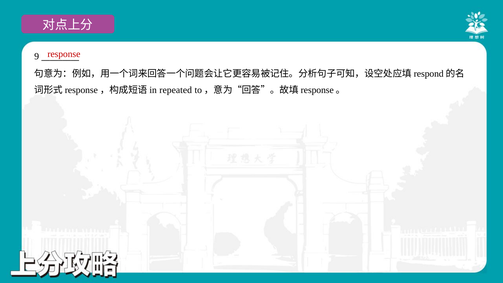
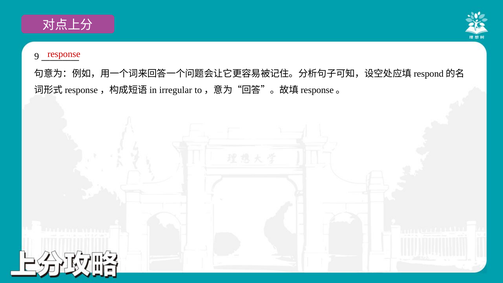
repeated: repeated -> irregular (176, 90)
